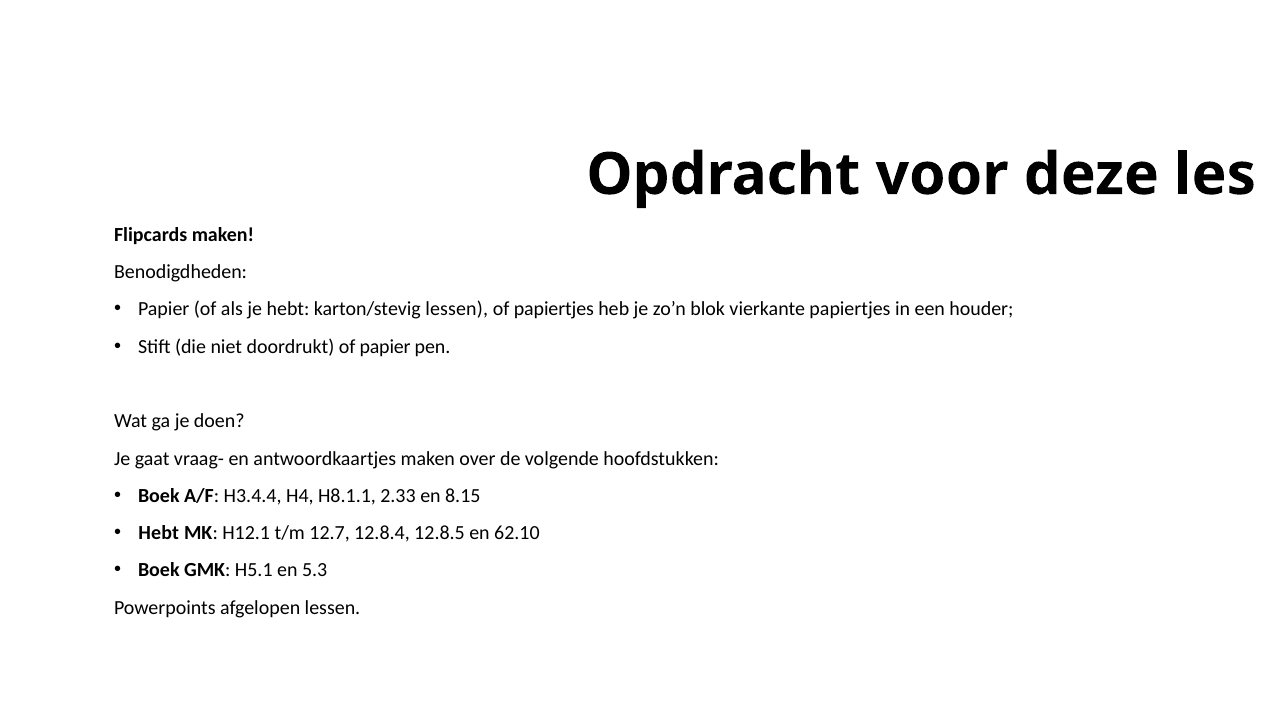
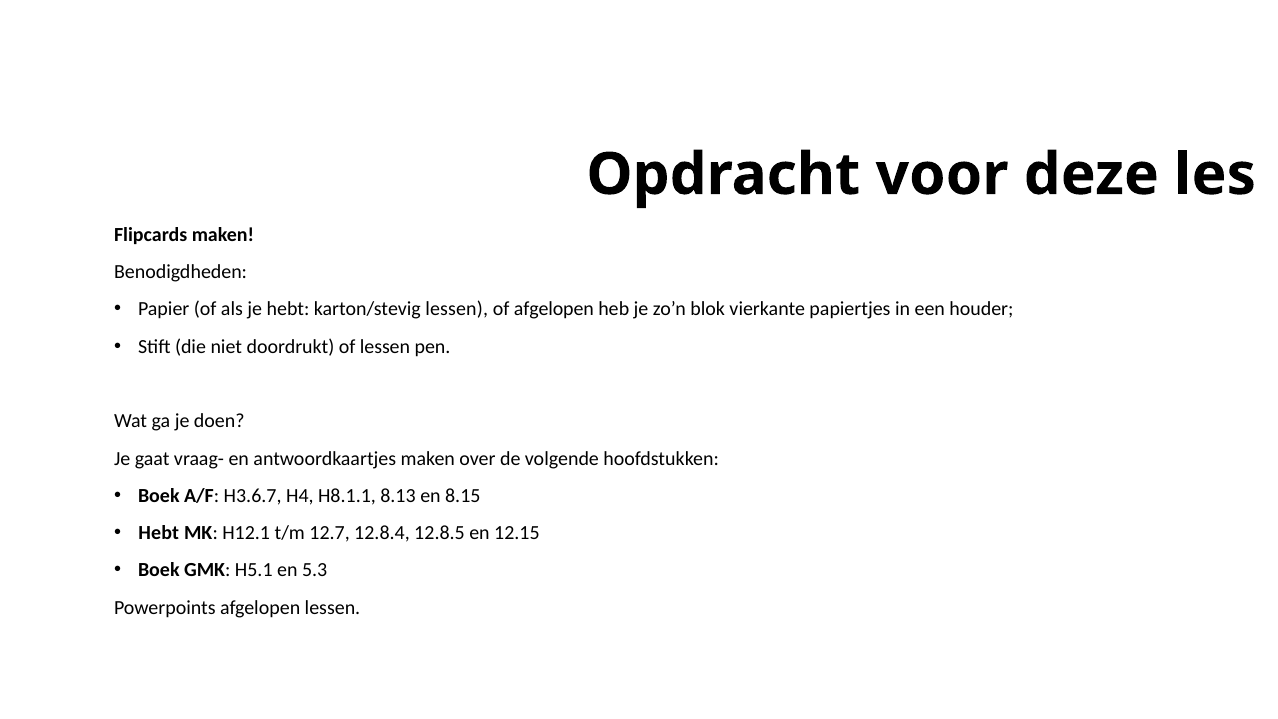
of papiertjes: papiertjes -> afgelopen (554, 309)
of papier: papier -> lessen (385, 347)
H3.4.4: H3.4.4 -> H3.6.7 (253, 496)
2.33: 2.33 -> 8.13 (398, 496)
62.10: 62.10 -> 12.15 (517, 533)
